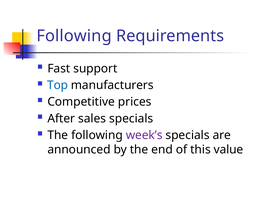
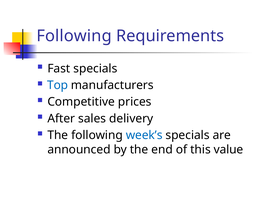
Fast support: support -> specials (95, 68)
sales specials: specials -> delivery (131, 119)
week’s colour: purple -> blue (144, 135)
